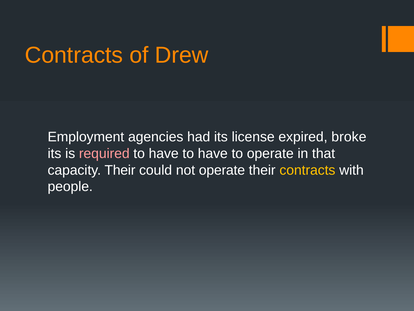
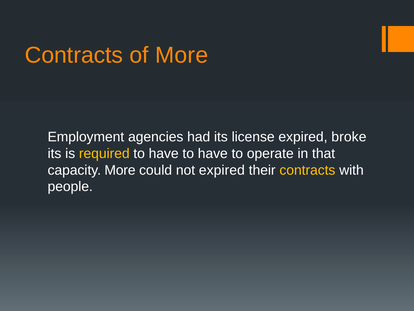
of Drew: Drew -> More (182, 55)
required colour: pink -> yellow (104, 153)
capacity Their: Their -> More (120, 170)
not operate: operate -> expired (222, 170)
